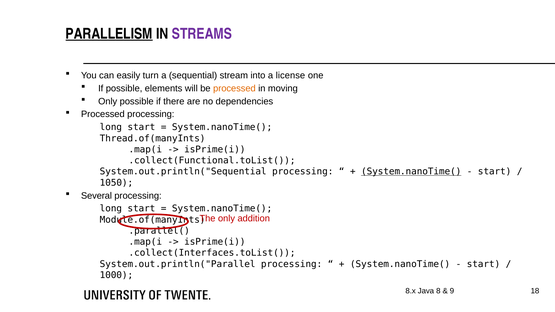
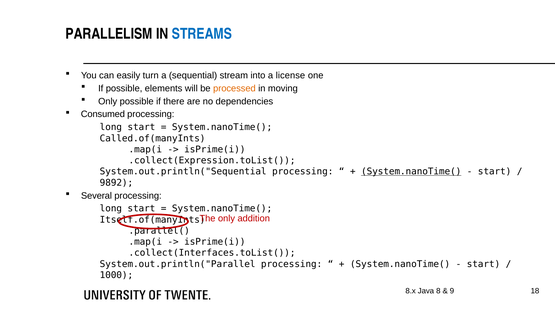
PARALLELISM underline: present -> none (109, 34)
STREAMS colour: purple -> blue (202, 34)
Processed: Processed -> Consumed (103, 114)
Thread.of(manyInts: Thread.of(manyInts -> Called.of(manyInts (153, 138)
.collect(Functional.toList(: .collect(Functional.toList( -> .collect(Expression.toList( (212, 161)
1050: 1050 -> 9892 (116, 183)
Module.of(manyInts: Module.of(manyInts -> Itself.of(manyInts (153, 220)
